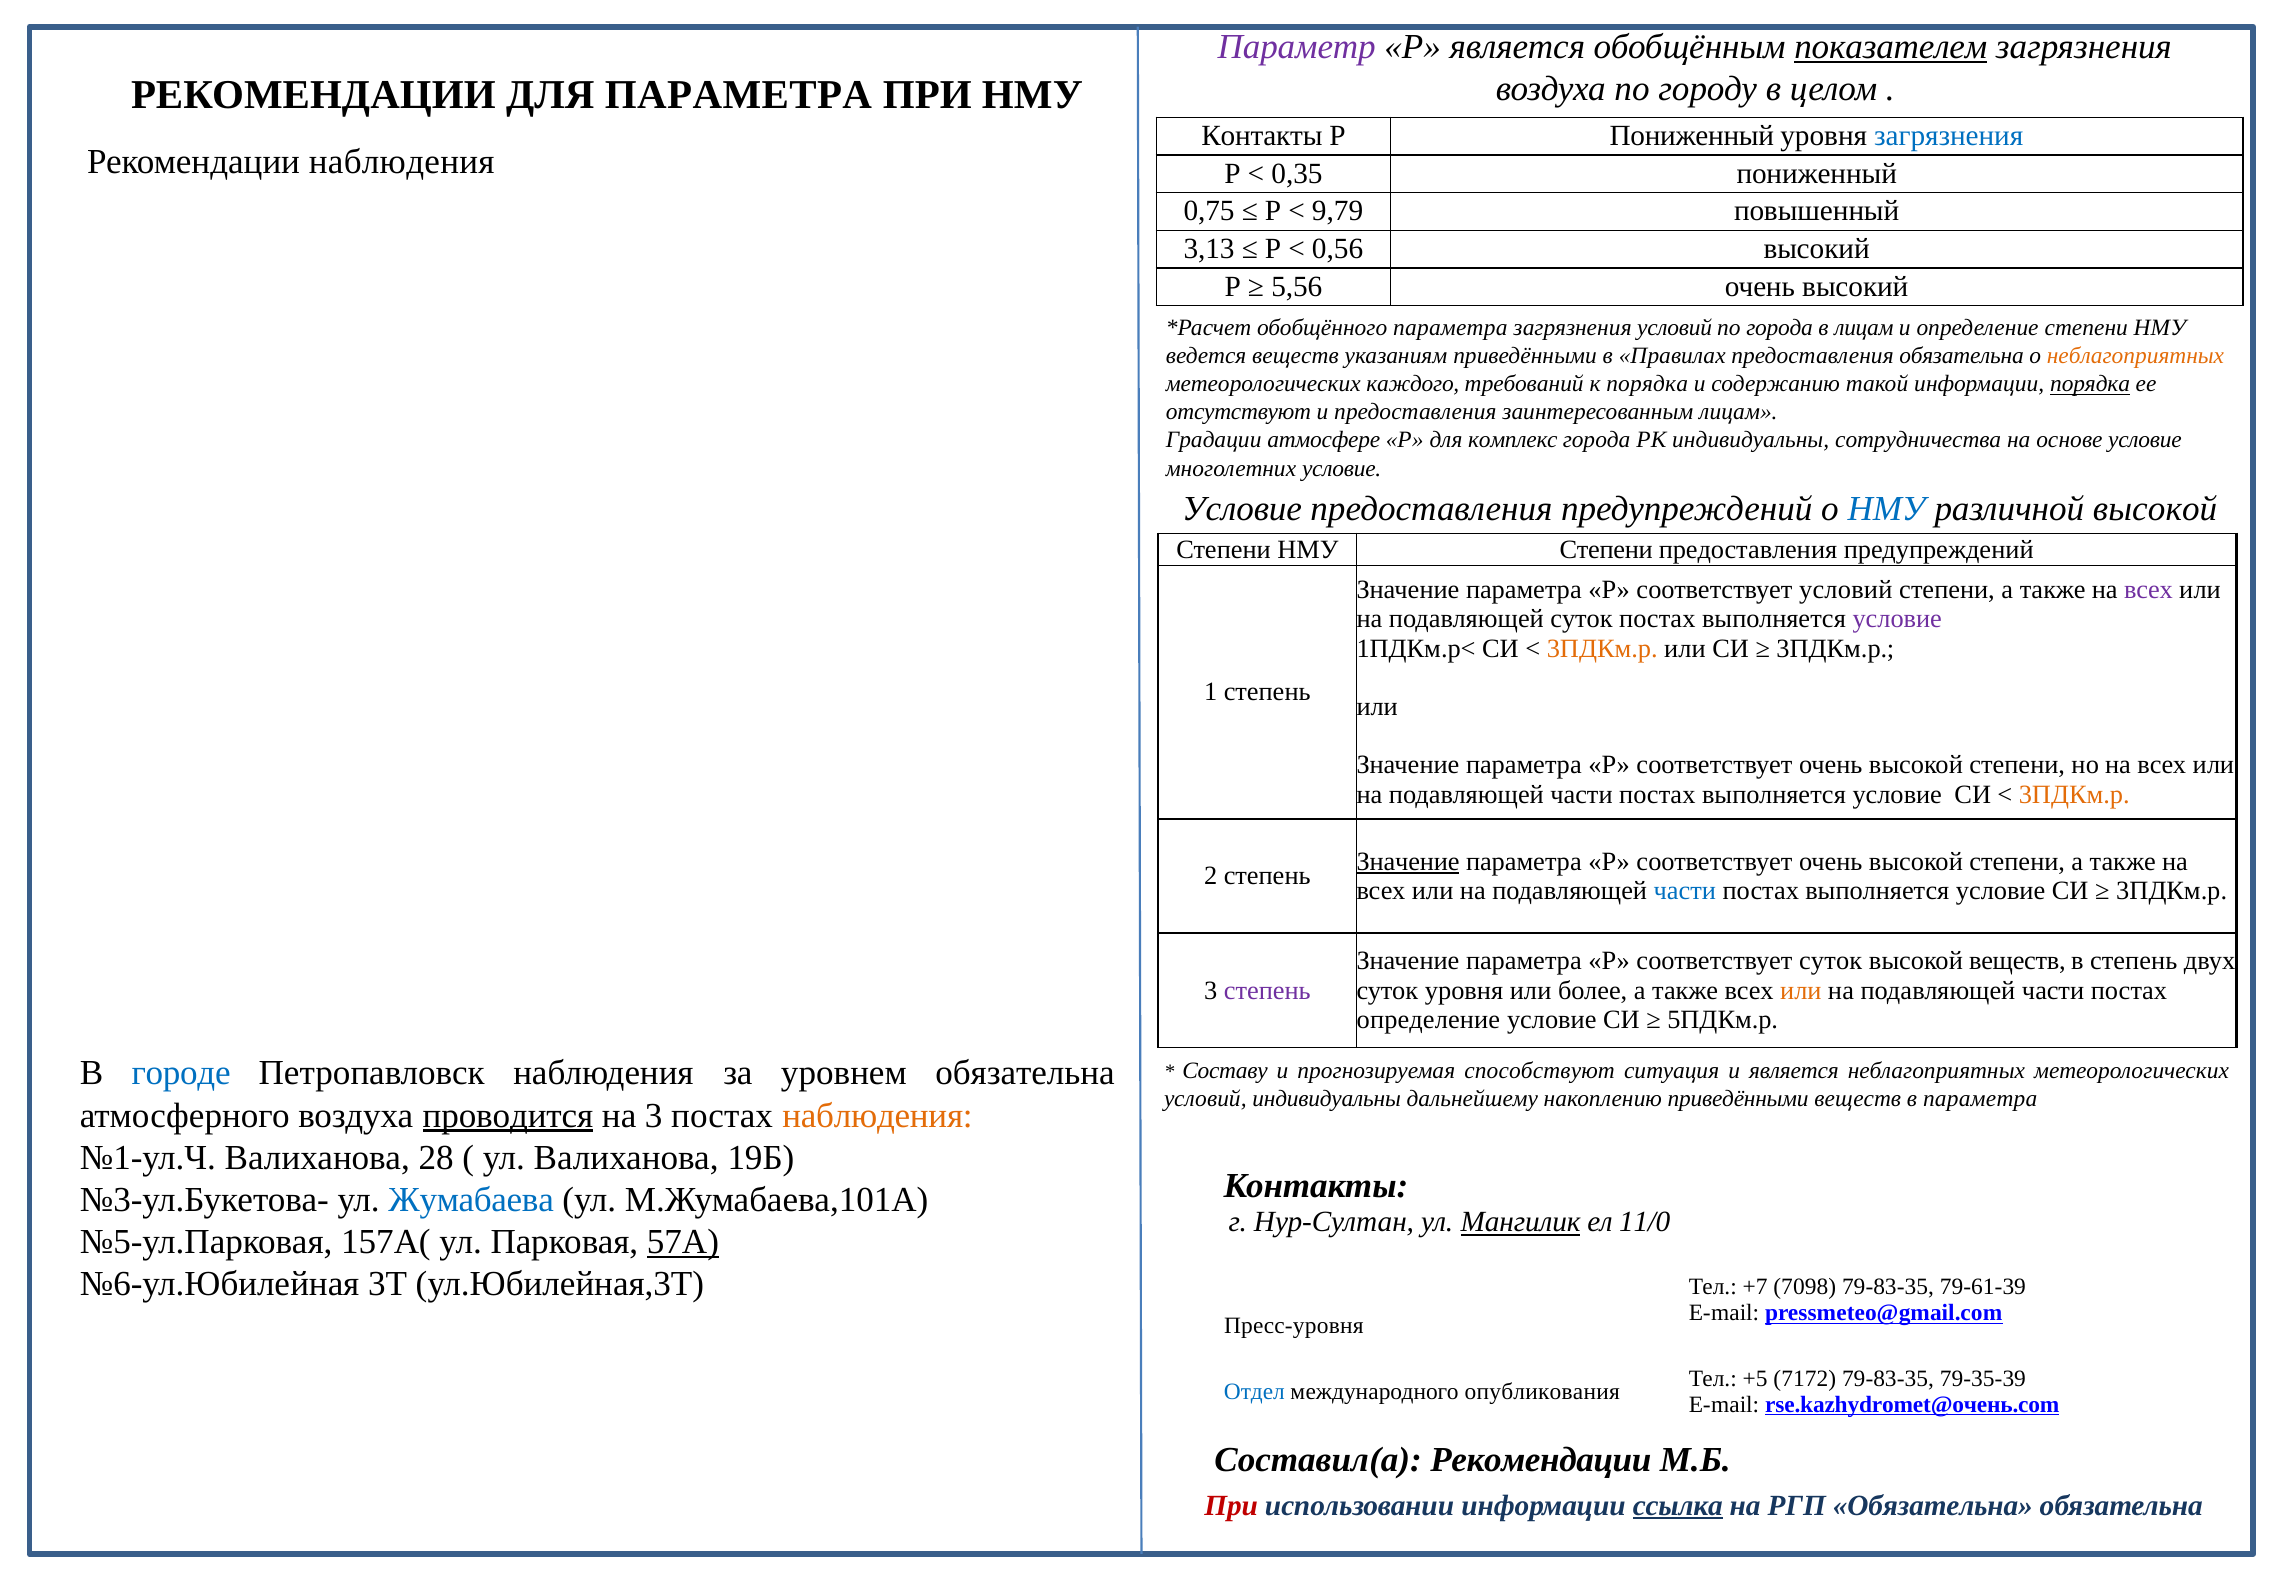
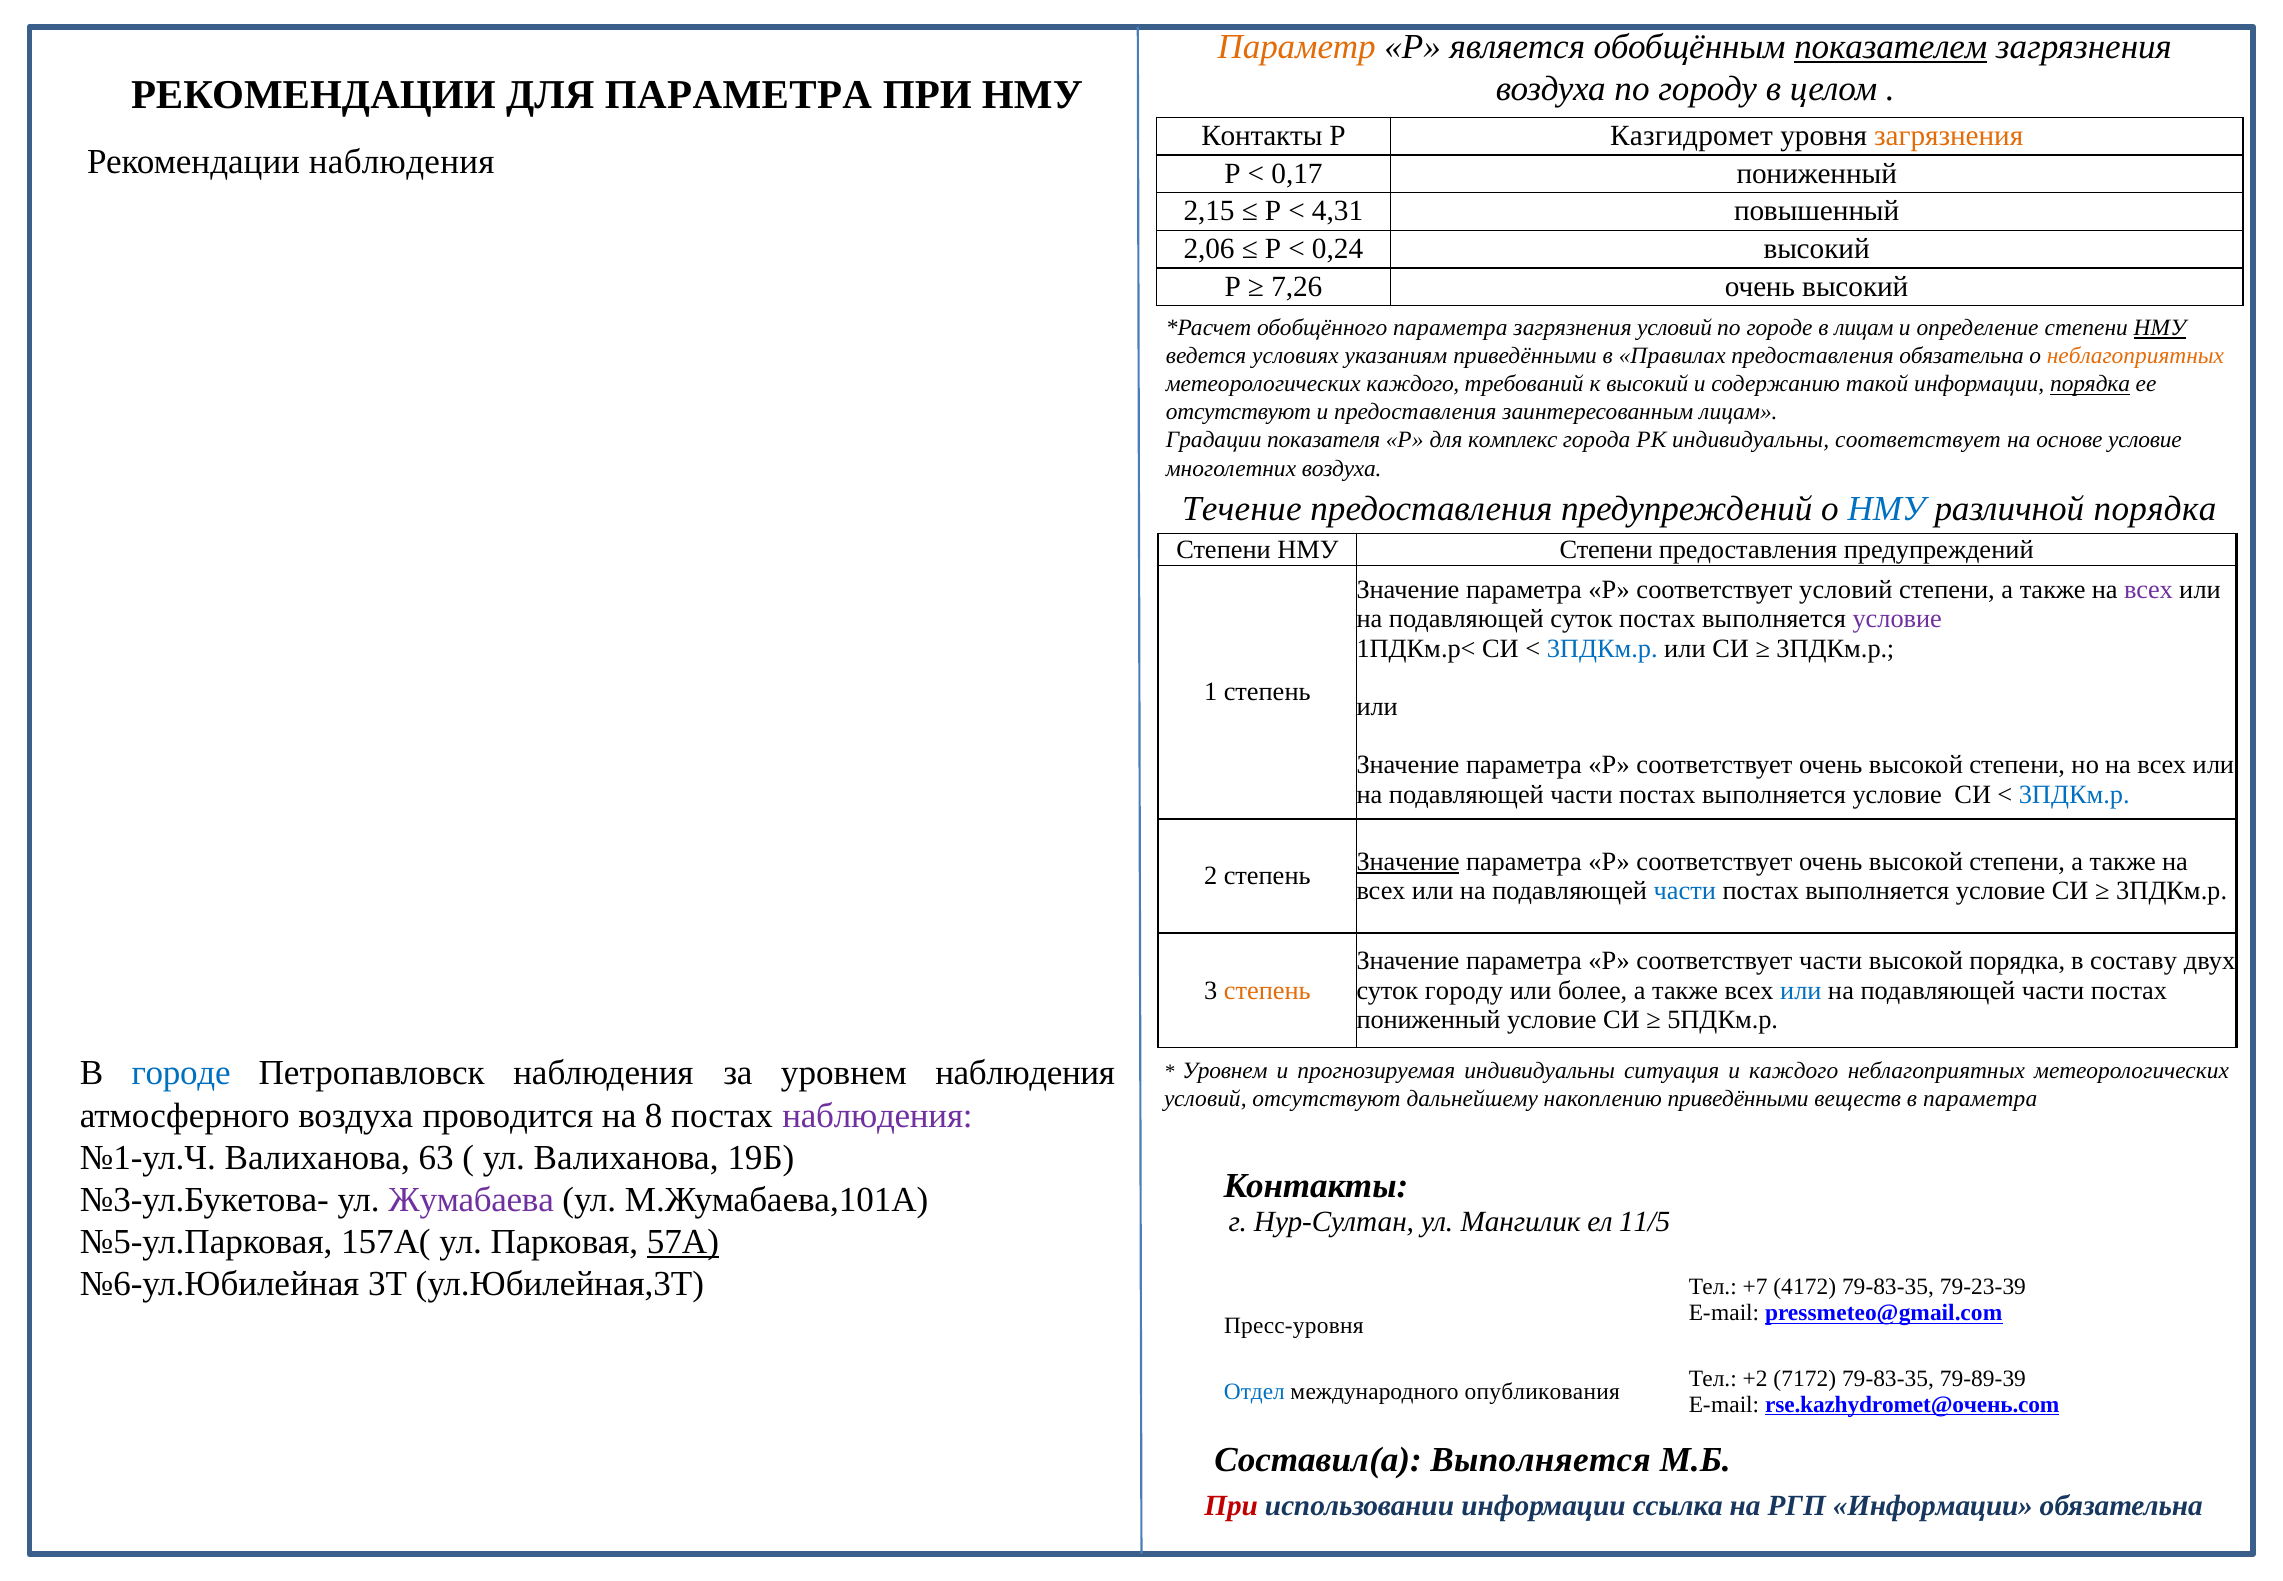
Параметр colour: purple -> orange (1297, 47)
Р Пониженный: Пониженный -> Казгидромет (1692, 136)
загрязнения colour: blue -> orange (1949, 136)
0,35: 0,35 -> 0,17 (1297, 173)
0,75: 0,75 -> 2,15 (1209, 211)
9,79: 9,79 -> 4,31 (1338, 211)
3,13: 3,13 -> 2,06 (1209, 249)
0,56: 0,56 -> 0,24 (1338, 249)
5,56: 5,56 -> 7,26 (1297, 286)
по города: города -> городе (1780, 328)
НМУ underline: none -> present (2160, 328)
ведется веществ: веществ -> условиях (1295, 356)
к порядка: порядка -> высокий (1647, 384)
атмосфере: атмосфере -> показателя (1324, 440)
индивидуальны сотрудничества: сотрудничества -> соответствует (1918, 440)
многолетних условие: условие -> воздуха (1342, 468)
Условие: Условие -> Течение (1242, 509)
различной высокой: высокой -> порядка (2155, 509)
3ПДКм.р colour: orange -> blue (1602, 648)
3ПДКм.р colour: orange -> blue (2074, 794)
соответствует суток: суток -> части (1831, 961)
высокой веществ: веществ -> порядка (2017, 961)
в степень: степень -> составу (2134, 961)
степень colour: purple -> orange (1267, 990)
суток уровня: уровня -> городу (1464, 990)
или colour: orange -> blue (1801, 990)
определение: определение -> пониженный (1429, 1019)
уровнем обязательна: обязательна -> наблюдения (1025, 1073)
Составу: Составу -> Уровнем (1225, 1070)
прогнозируемая способствуют: способствуют -> индивидуальны (1540, 1070)
и является: является -> каждого (1794, 1070)
условий индивидуальны: индивидуальны -> отсутствуют (1326, 1098)
проводится underline: present -> none (508, 1115)
на 3: 3 -> 8 (654, 1115)
наблюдения colour: orange -> purple (877, 1115)
28: 28 -> 63 (436, 1157)
Жумабаева colour: blue -> purple (471, 1199)
Мангилик underline: present -> none (1521, 1222)
11/0: 11/0 -> 11/5 (1645, 1222)
7098: 7098 -> 4172 (1805, 1287)
79-61-39: 79-61-39 -> 79-23-39 (1983, 1287)
+5: +5 -> +2 (1755, 1378)
79-35-39: 79-35-39 -> 79-89-39 (1983, 1378)
Составил(а Рекомендации: Рекомендации -> Выполняется (1541, 1459)
ссылка underline: present -> none (1678, 1505)
РГП Обязательна: Обязательна -> Информации (1933, 1505)
